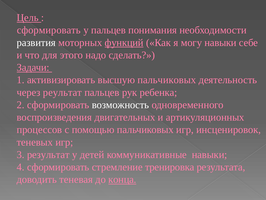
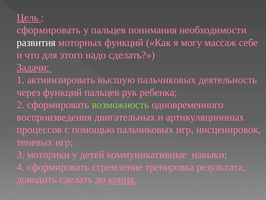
функций underline: present -> none (124, 42)
могу навыки: навыки -> массаж (220, 42)
через реультат: реультат -> функций (62, 92)
возможность colour: white -> light green (120, 105)
результат: результат -> моторики (48, 154)
доводить теневая: теневая -> сделать (76, 179)
